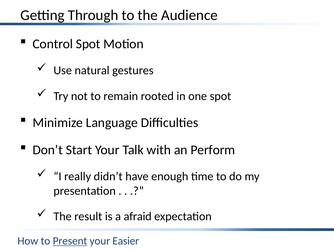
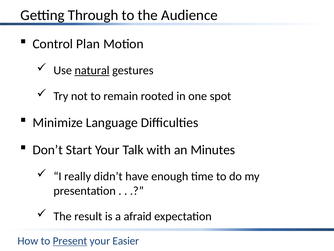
Control Spot: Spot -> Plan (88, 44)
natural underline: none -> present (92, 70)
Perform: Perform -> Minutes (213, 150)
